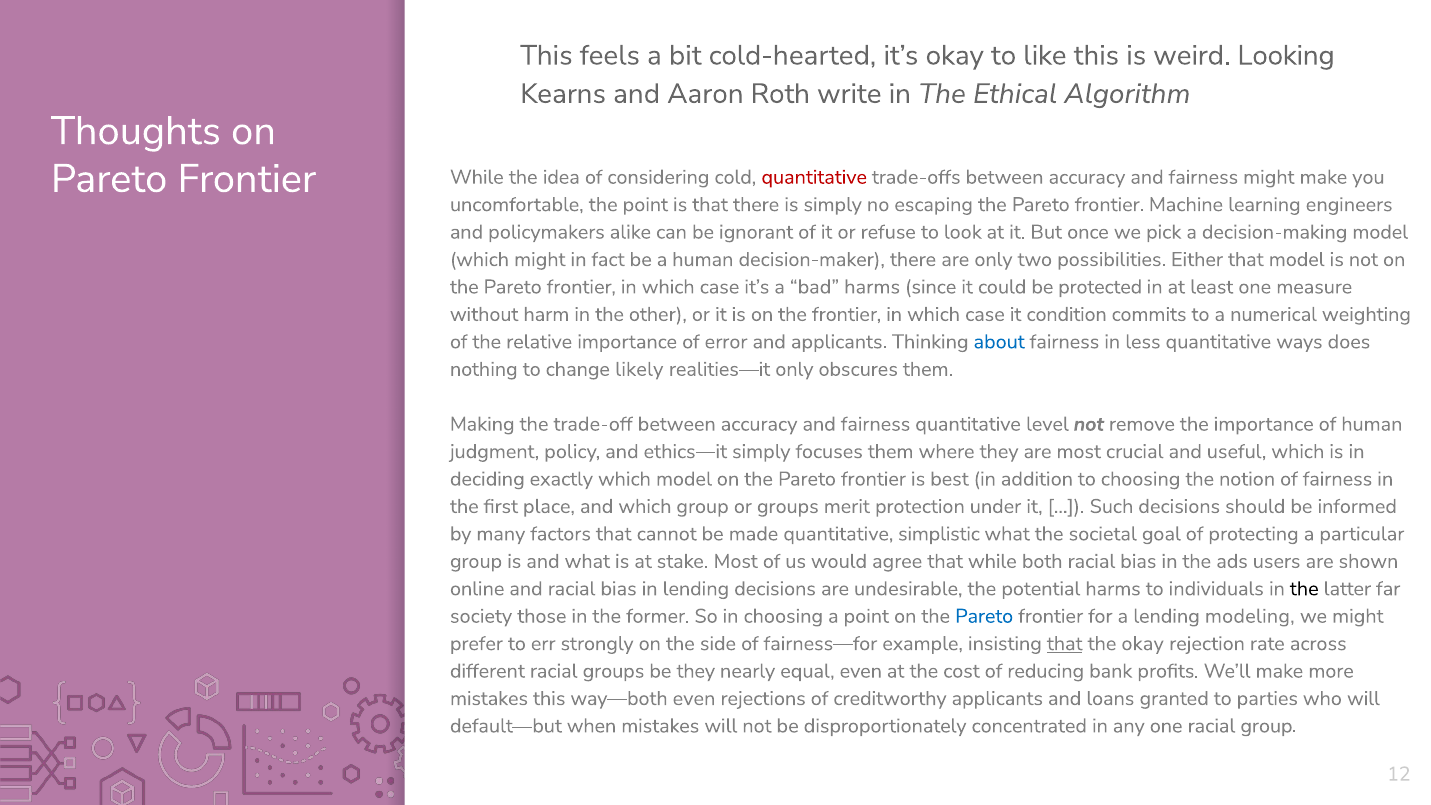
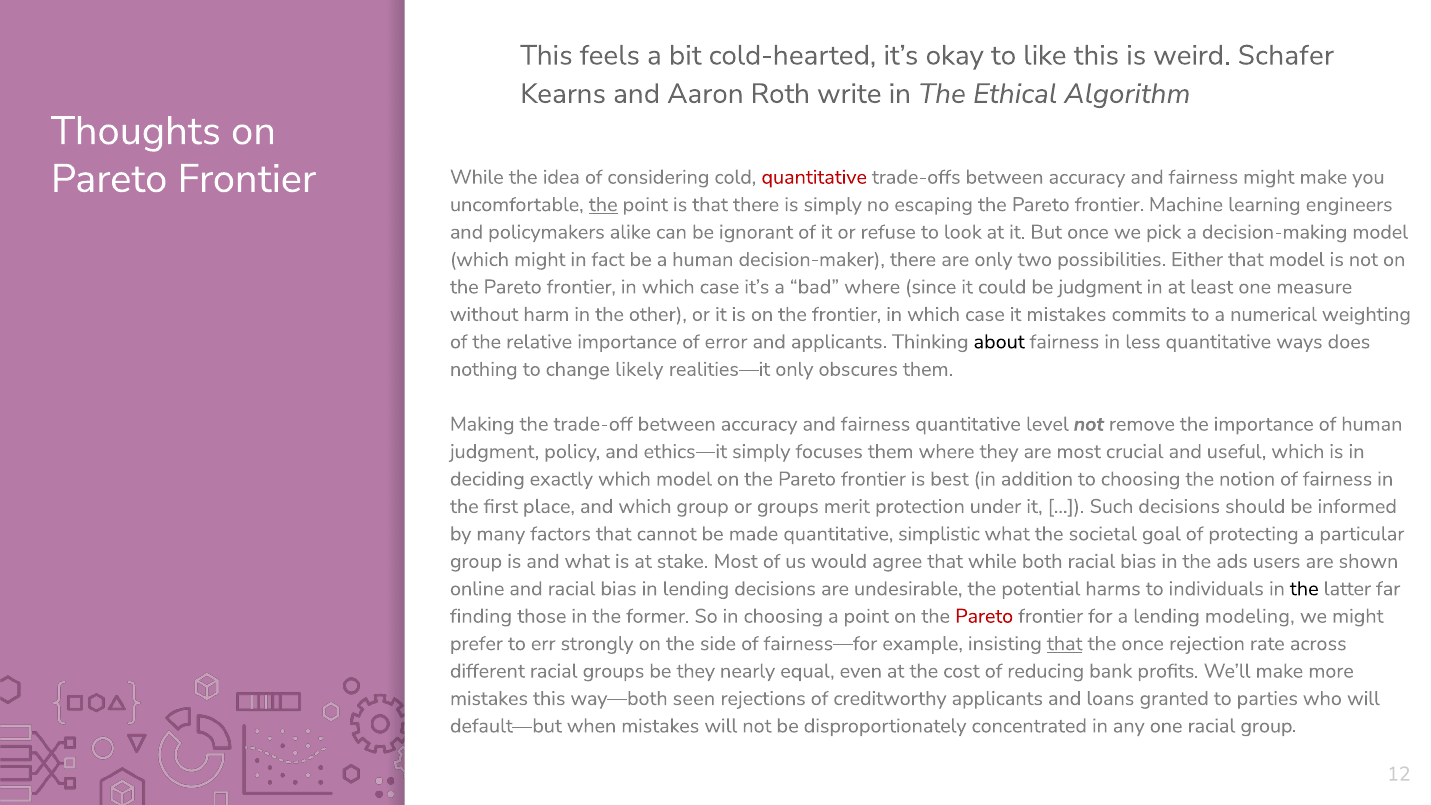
Looking: Looking -> Schafer (1286, 55)
the underline: none -> present (603, 205)
bad harms: harms -> where (872, 287)
be protected: protected -> judgment (1100, 287)
it condition: condition -> mistakes (1066, 314)
about colour: blue -> black (999, 342)
society: society -> finding (481, 616)
Pareto colour: blue -> red (984, 616)
the okay: okay -> once (1143, 644)
way—both even: even -> seen (694, 698)
